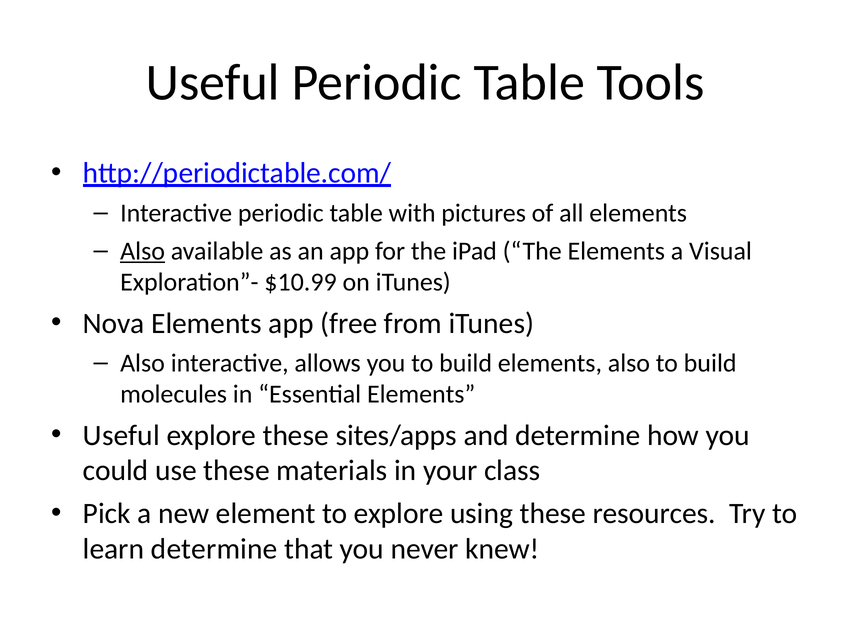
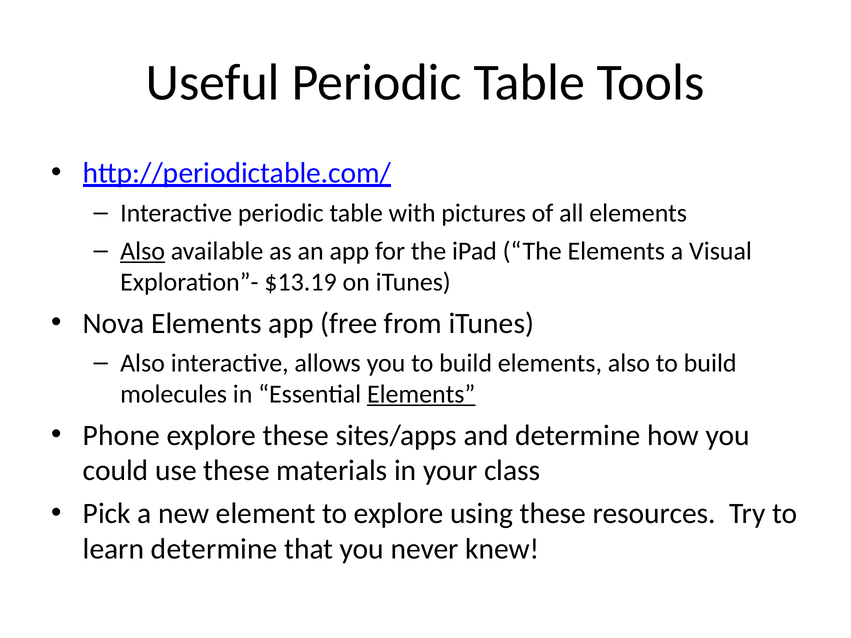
$10.99: $10.99 -> $13.19 (301, 282)
Elements underline: none -> present (421, 394)
Useful: Useful -> Phone (121, 435)
